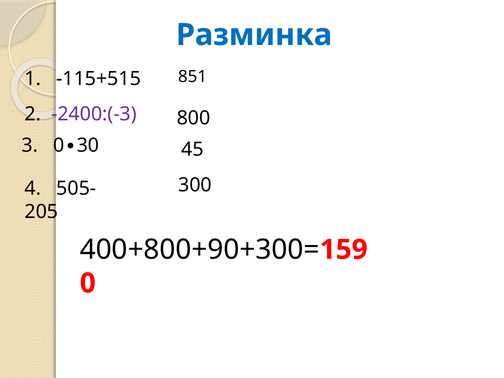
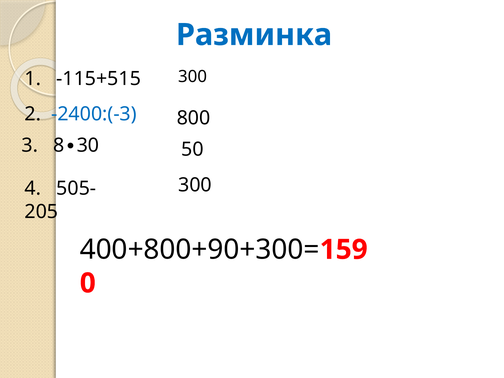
-115+515 851: 851 -> 300 (193, 77)
-2400:(-3 colour: purple -> blue (94, 114)
45: 45 -> 50 (192, 149)
3 0: 0 -> 8 (59, 146)
